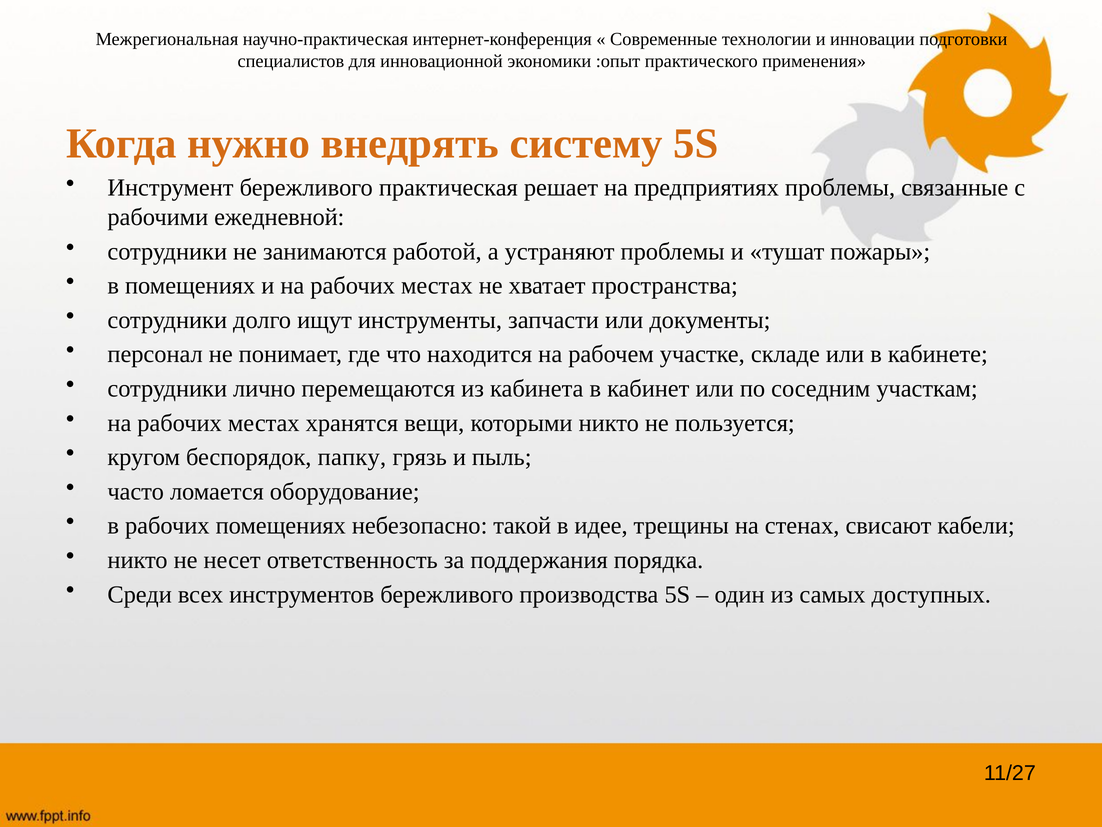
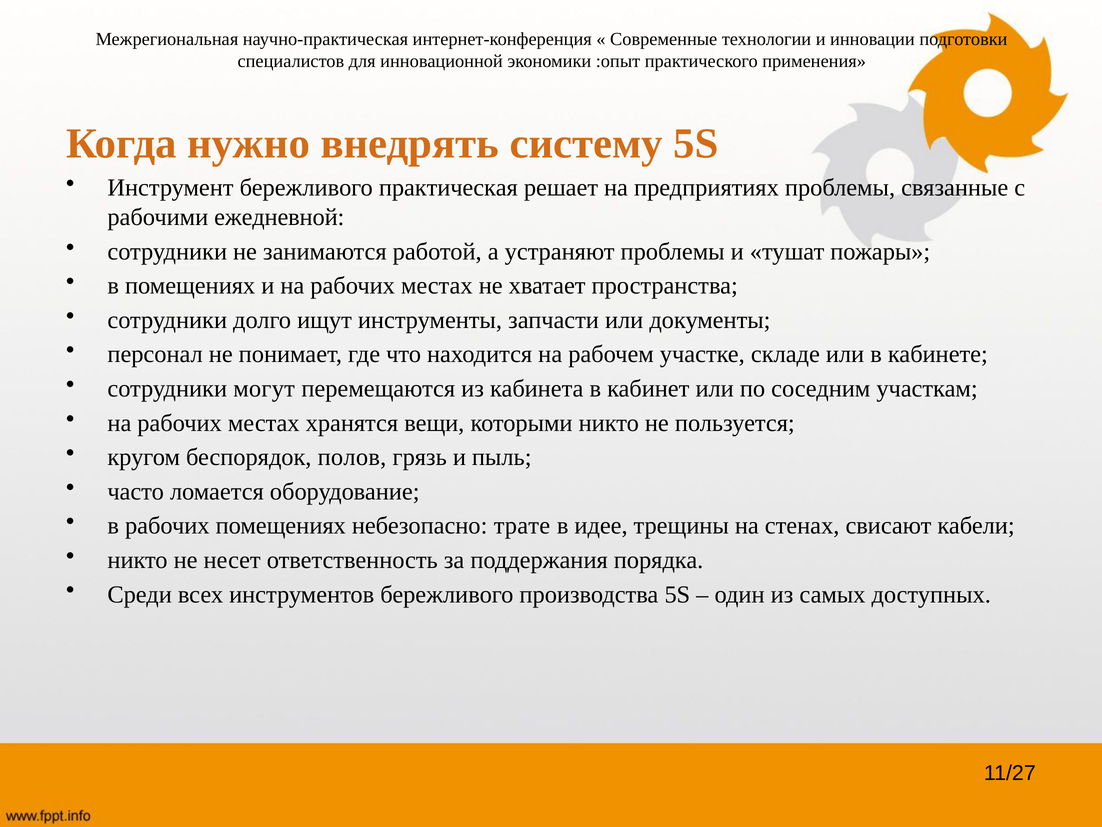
лично: лично -> могут (264, 388)
папку: папку -> полов (352, 457)
такой: такой -> трате (522, 526)
